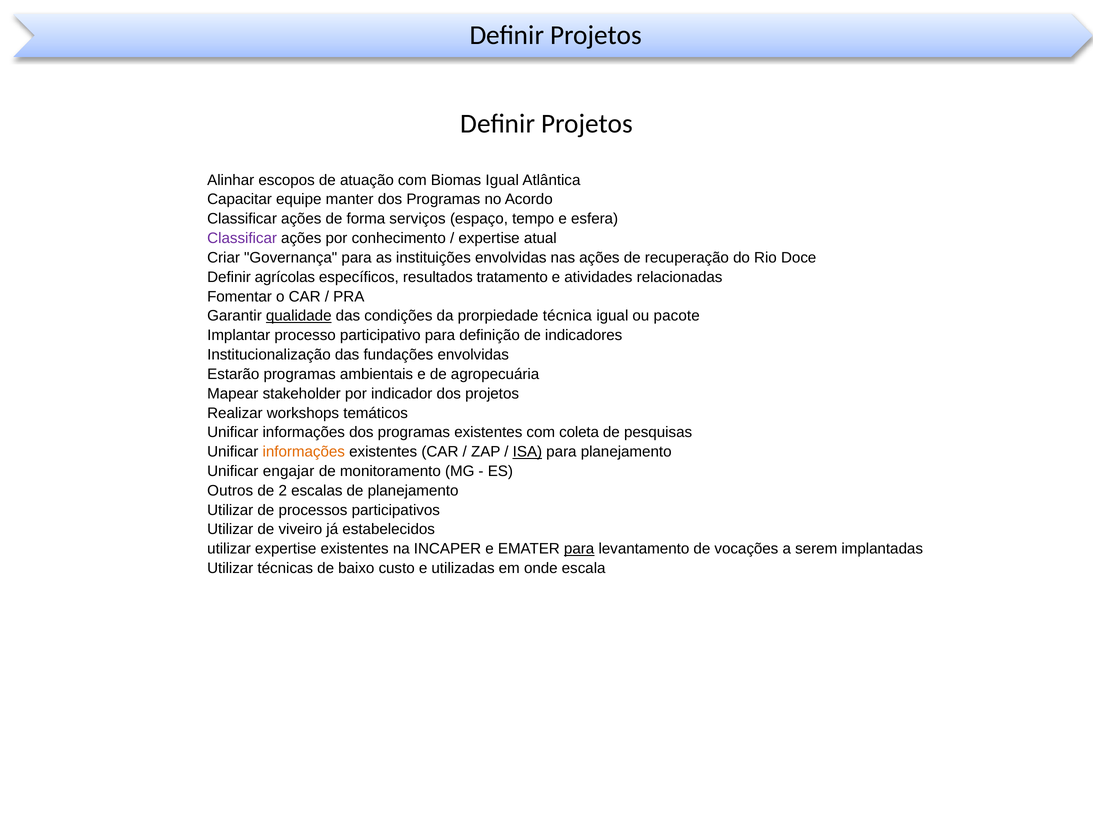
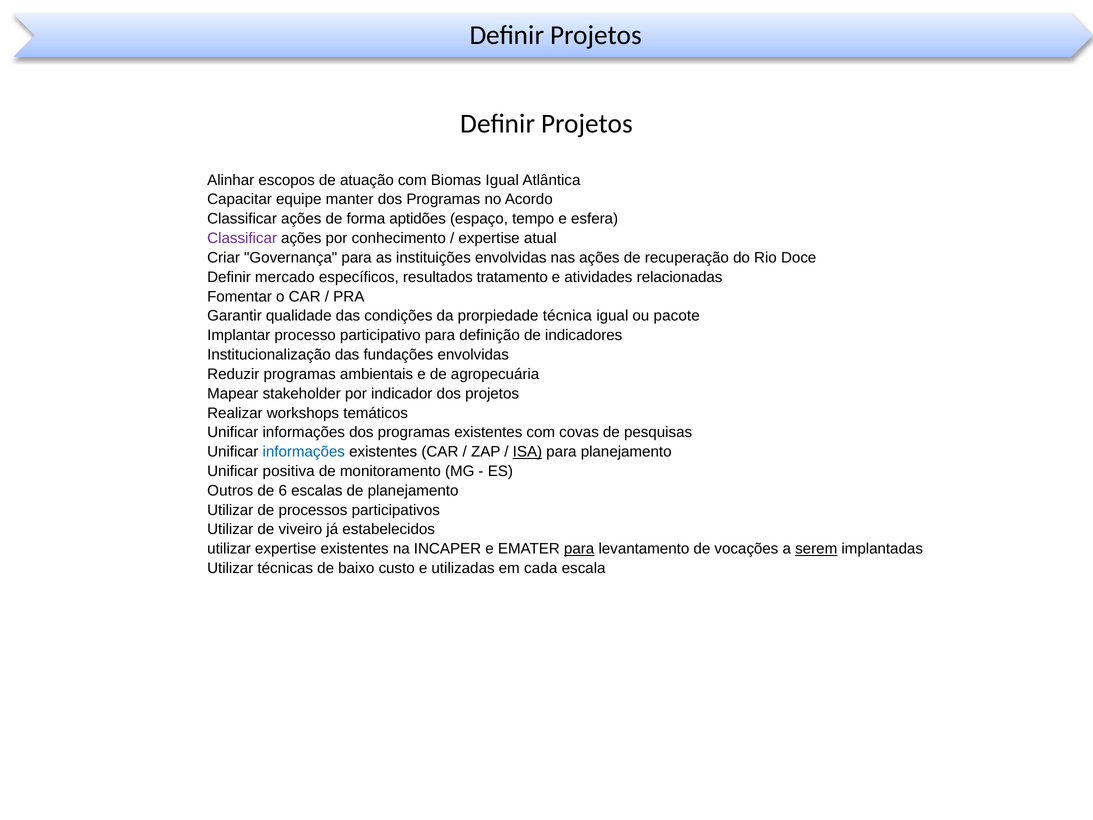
serviços: serviços -> aptidões (418, 219)
agrícolas: agrícolas -> mercado (285, 277)
qualidade underline: present -> none (299, 316)
Estarão: Estarão -> Reduzir (233, 374)
coleta: coleta -> covas (579, 432)
informações colour: orange -> blue (304, 452)
engajar: engajar -> positiva (289, 471)
2: 2 -> 6 (283, 490)
serem underline: none -> present (816, 549)
onde: onde -> cada (541, 568)
